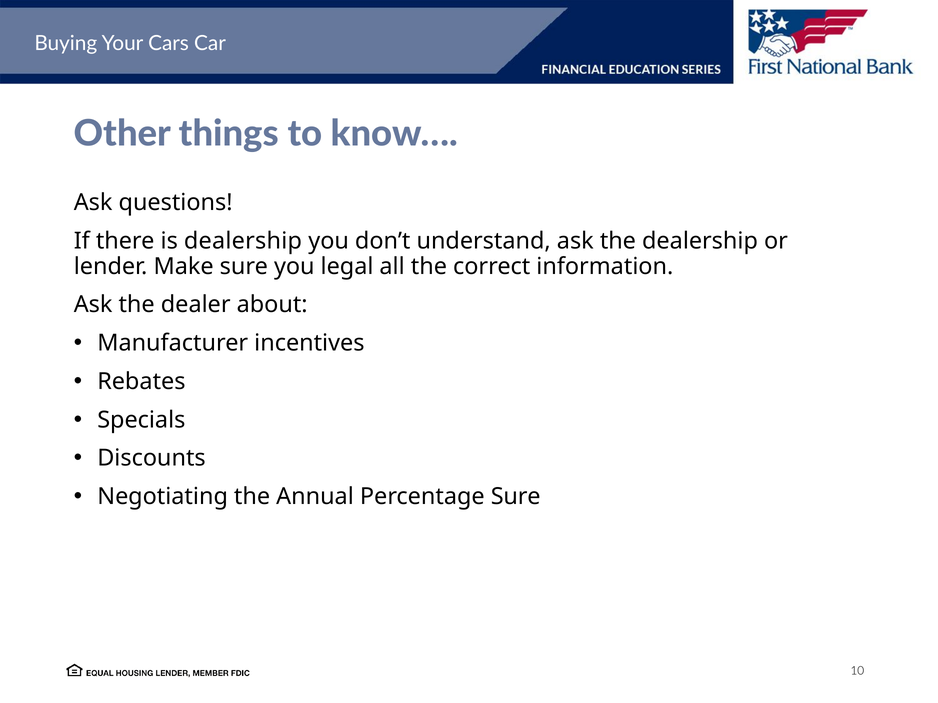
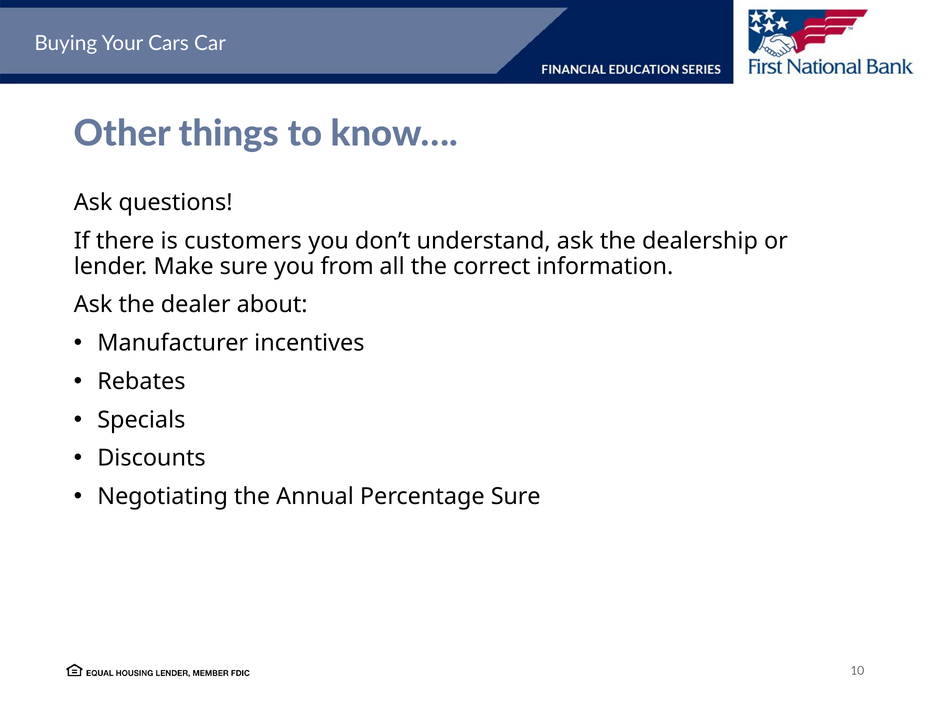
is dealership: dealership -> customers (243, 241)
legal: legal -> from (347, 267)
